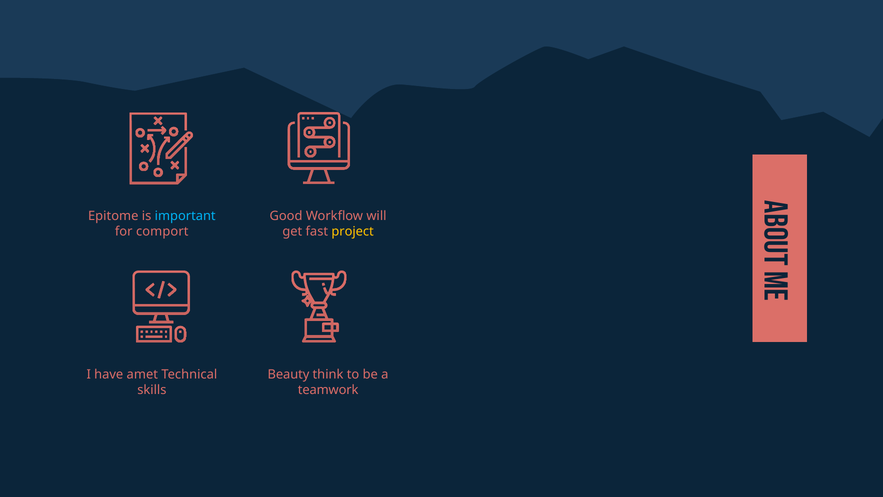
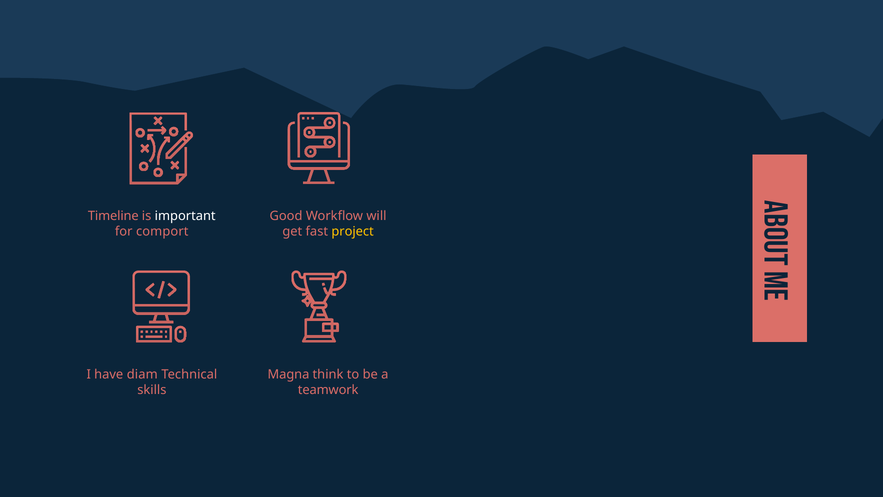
Epitome: Epitome -> Timeline (113, 216)
important colour: light blue -> white (185, 216)
amet: amet -> diam (142, 374)
Beauty: Beauty -> Magna (288, 374)
